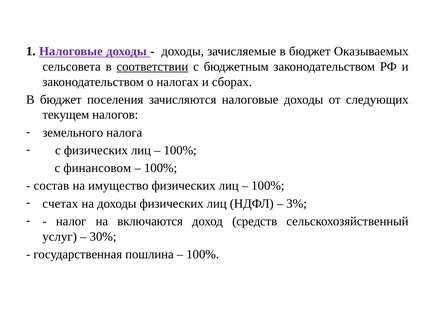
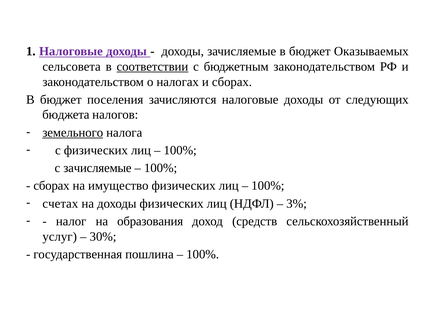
текущем: текущем -> бюджета (66, 115)
земельного underline: none -> present (73, 133)
с финансовом: финансовом -> зачисляемые (97, 168)
состав: состав -> сборах (52, 186)
включаются: включаются -> образования (150, 221)
